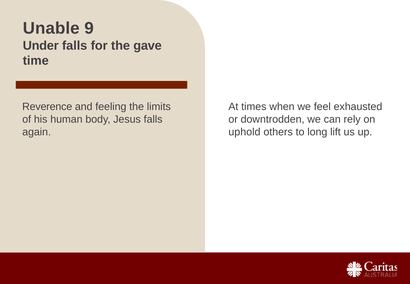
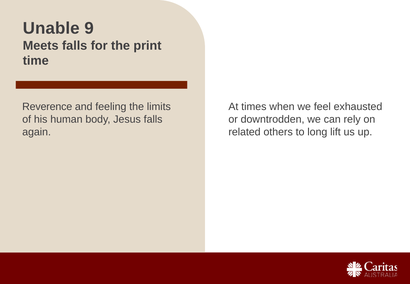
Under: Under -> Meets (41, 46)
gave: gave -> print (147, 46)
uphold: uphold -> related (245, 132)
